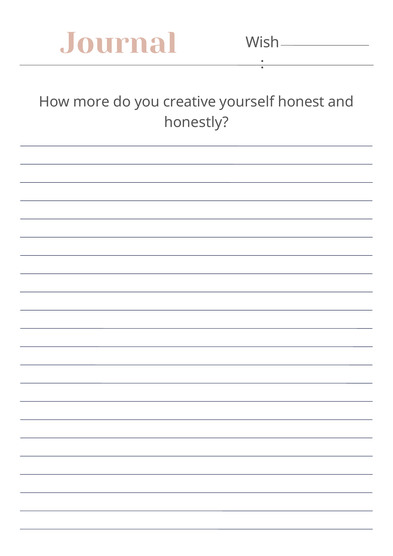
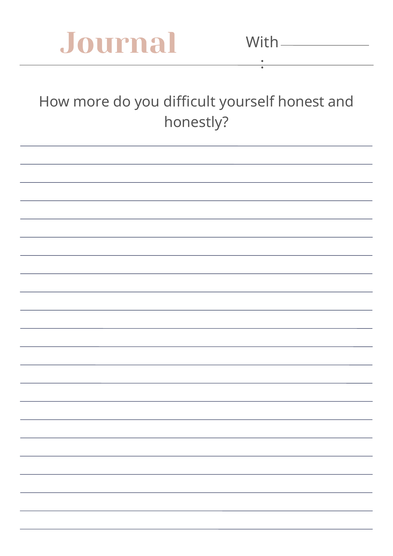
Wish: Wish -> With (262, 42)
creative: creative -> difficult (189, 102)
